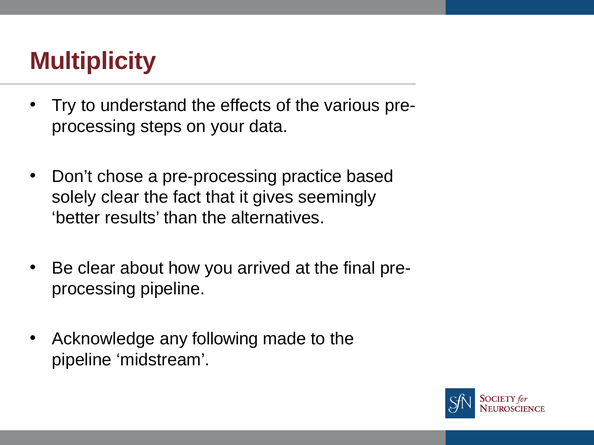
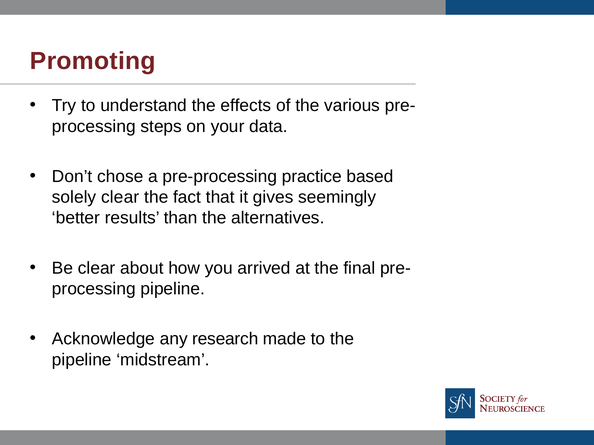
Multiplicity: Multiplicity -> Promoting (93, 61)
following: following -> research (225, 339)
